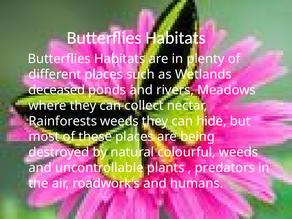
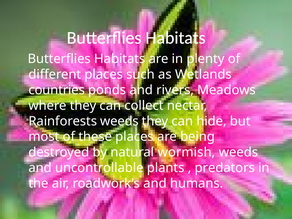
deceased: deceased -> countries (57, 90)
colourful: colourful -> wormish (186, 152)
